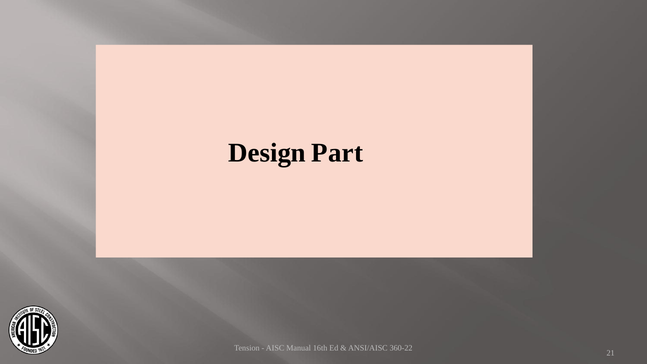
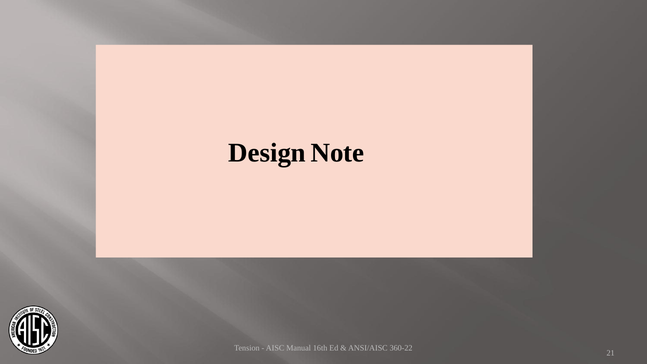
Part: Part -> Note (337, 153)
